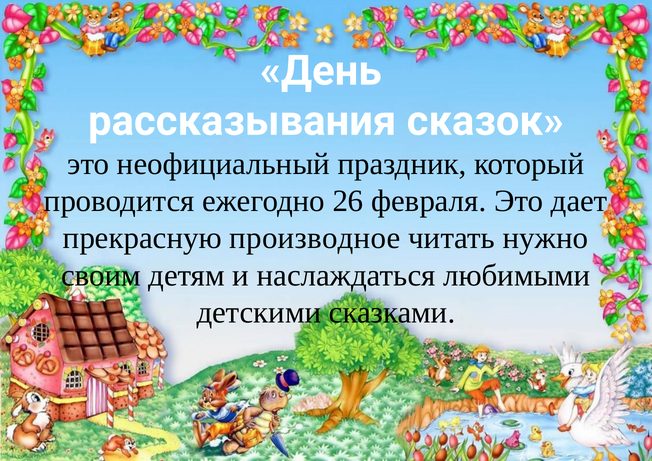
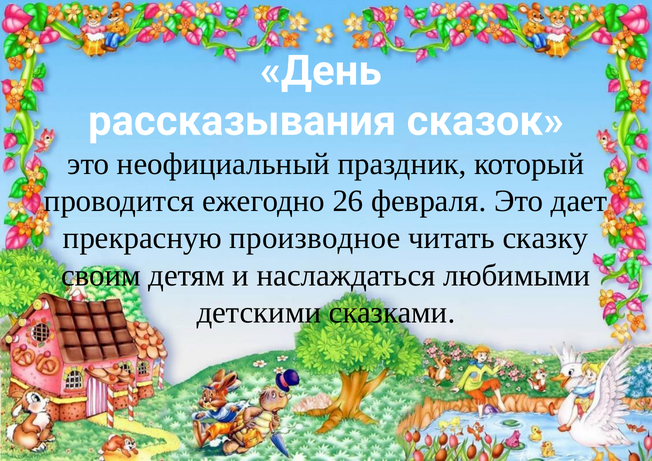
нужно: нужно -> сказку (546, 238)
